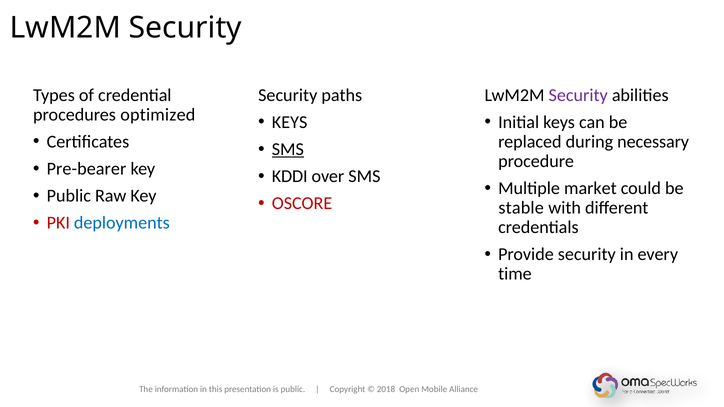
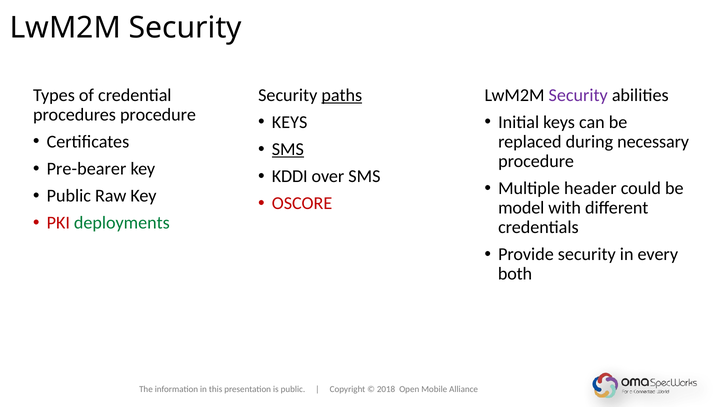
paths underline: none -> present (342, 95)
procedures optimized: optimized -> procedure (158, 115)
market: market -> header (590, 188)
stable: stable -> model (521, 208)
deployments colour: blue -> green (122, 223)
time: time -> both (515, 274)
